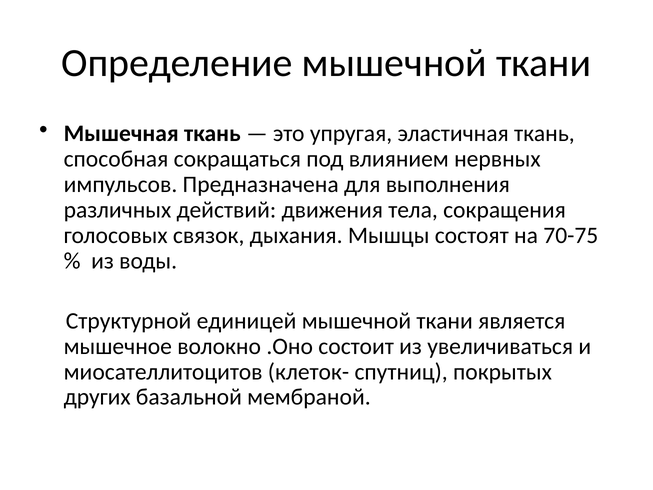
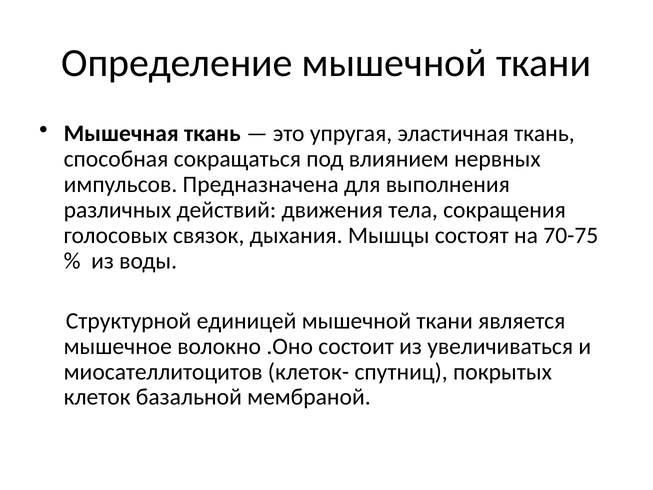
других: других -> клеток (97, 397)
